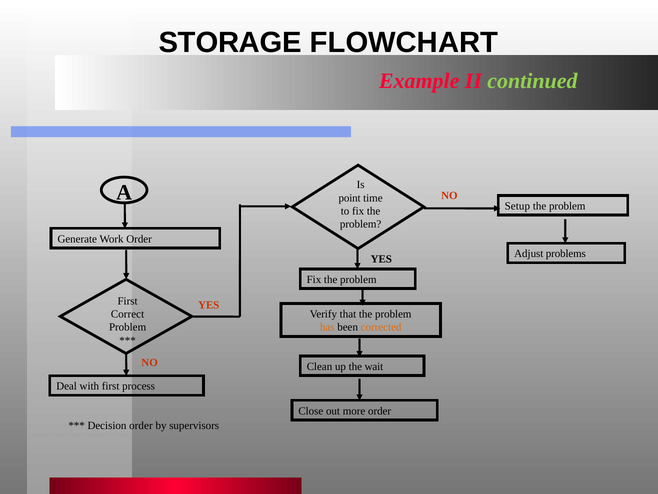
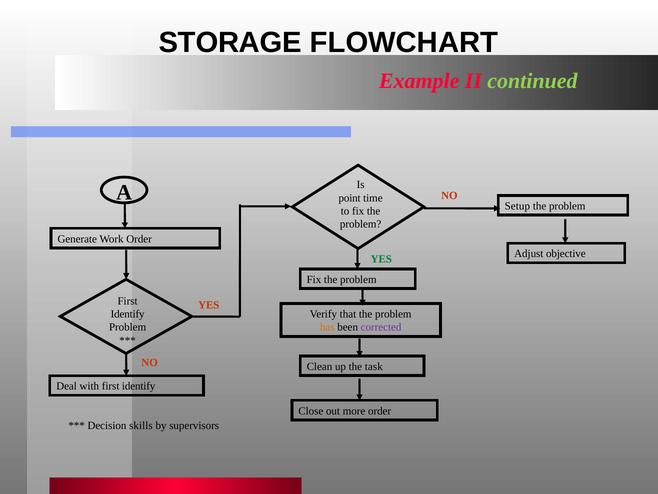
problems: problems -> objective (566, 254)
YES colour: black -> green (381, 259)
Correct: Correct -> Identify (128, 314)
corrected colour: orange -> purple (381, 327)
wait: wait -> task (374, 366)
with first process: process -> identify (139, 386)
Decision order: order -> skills (141, 425)
